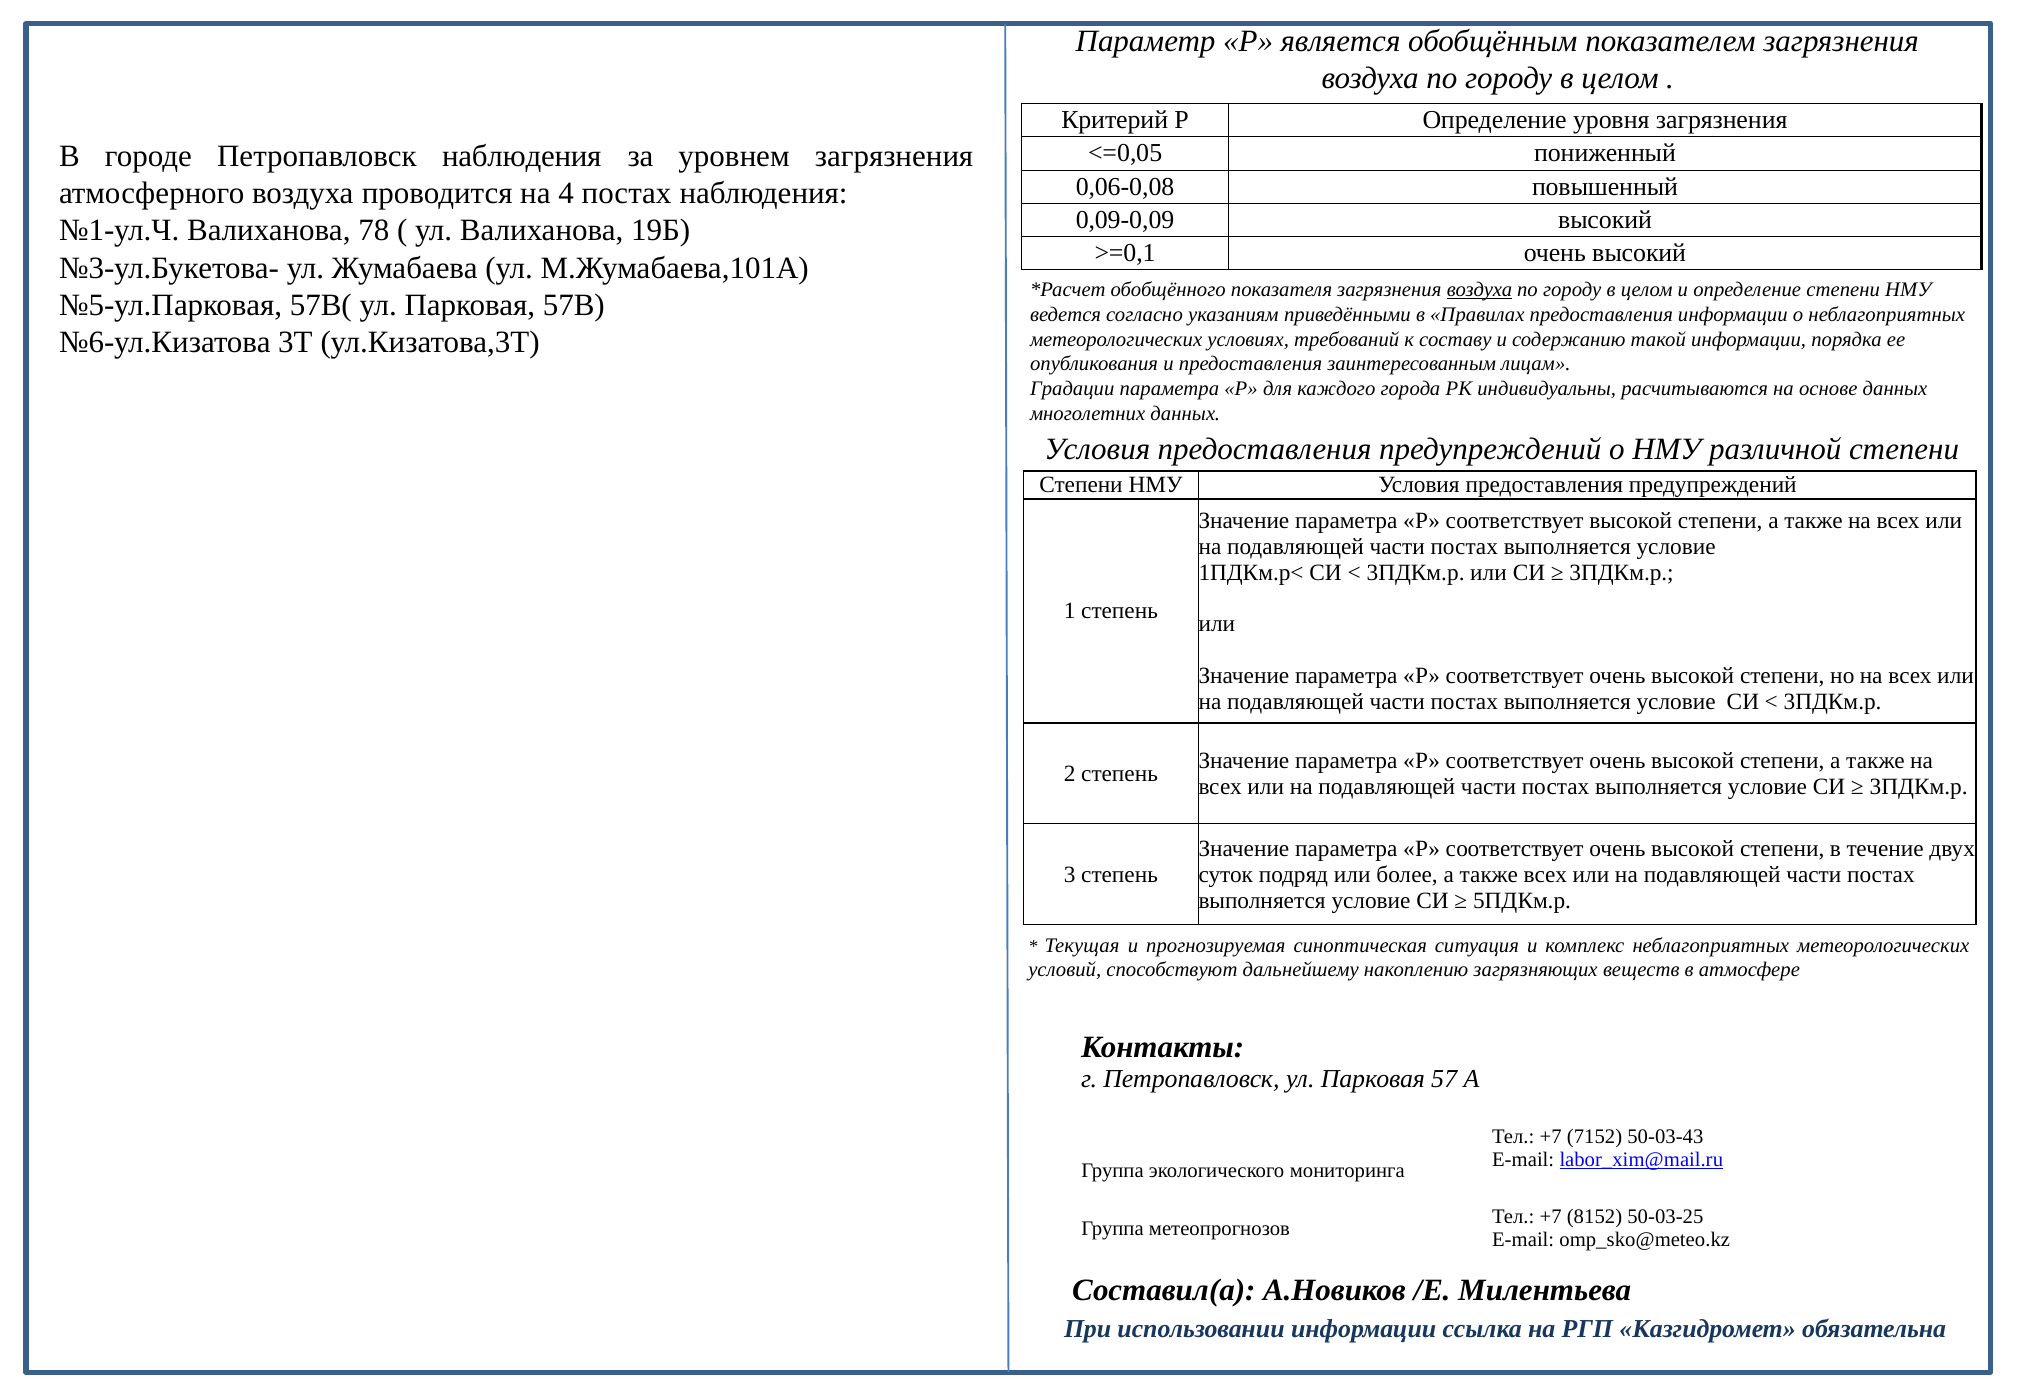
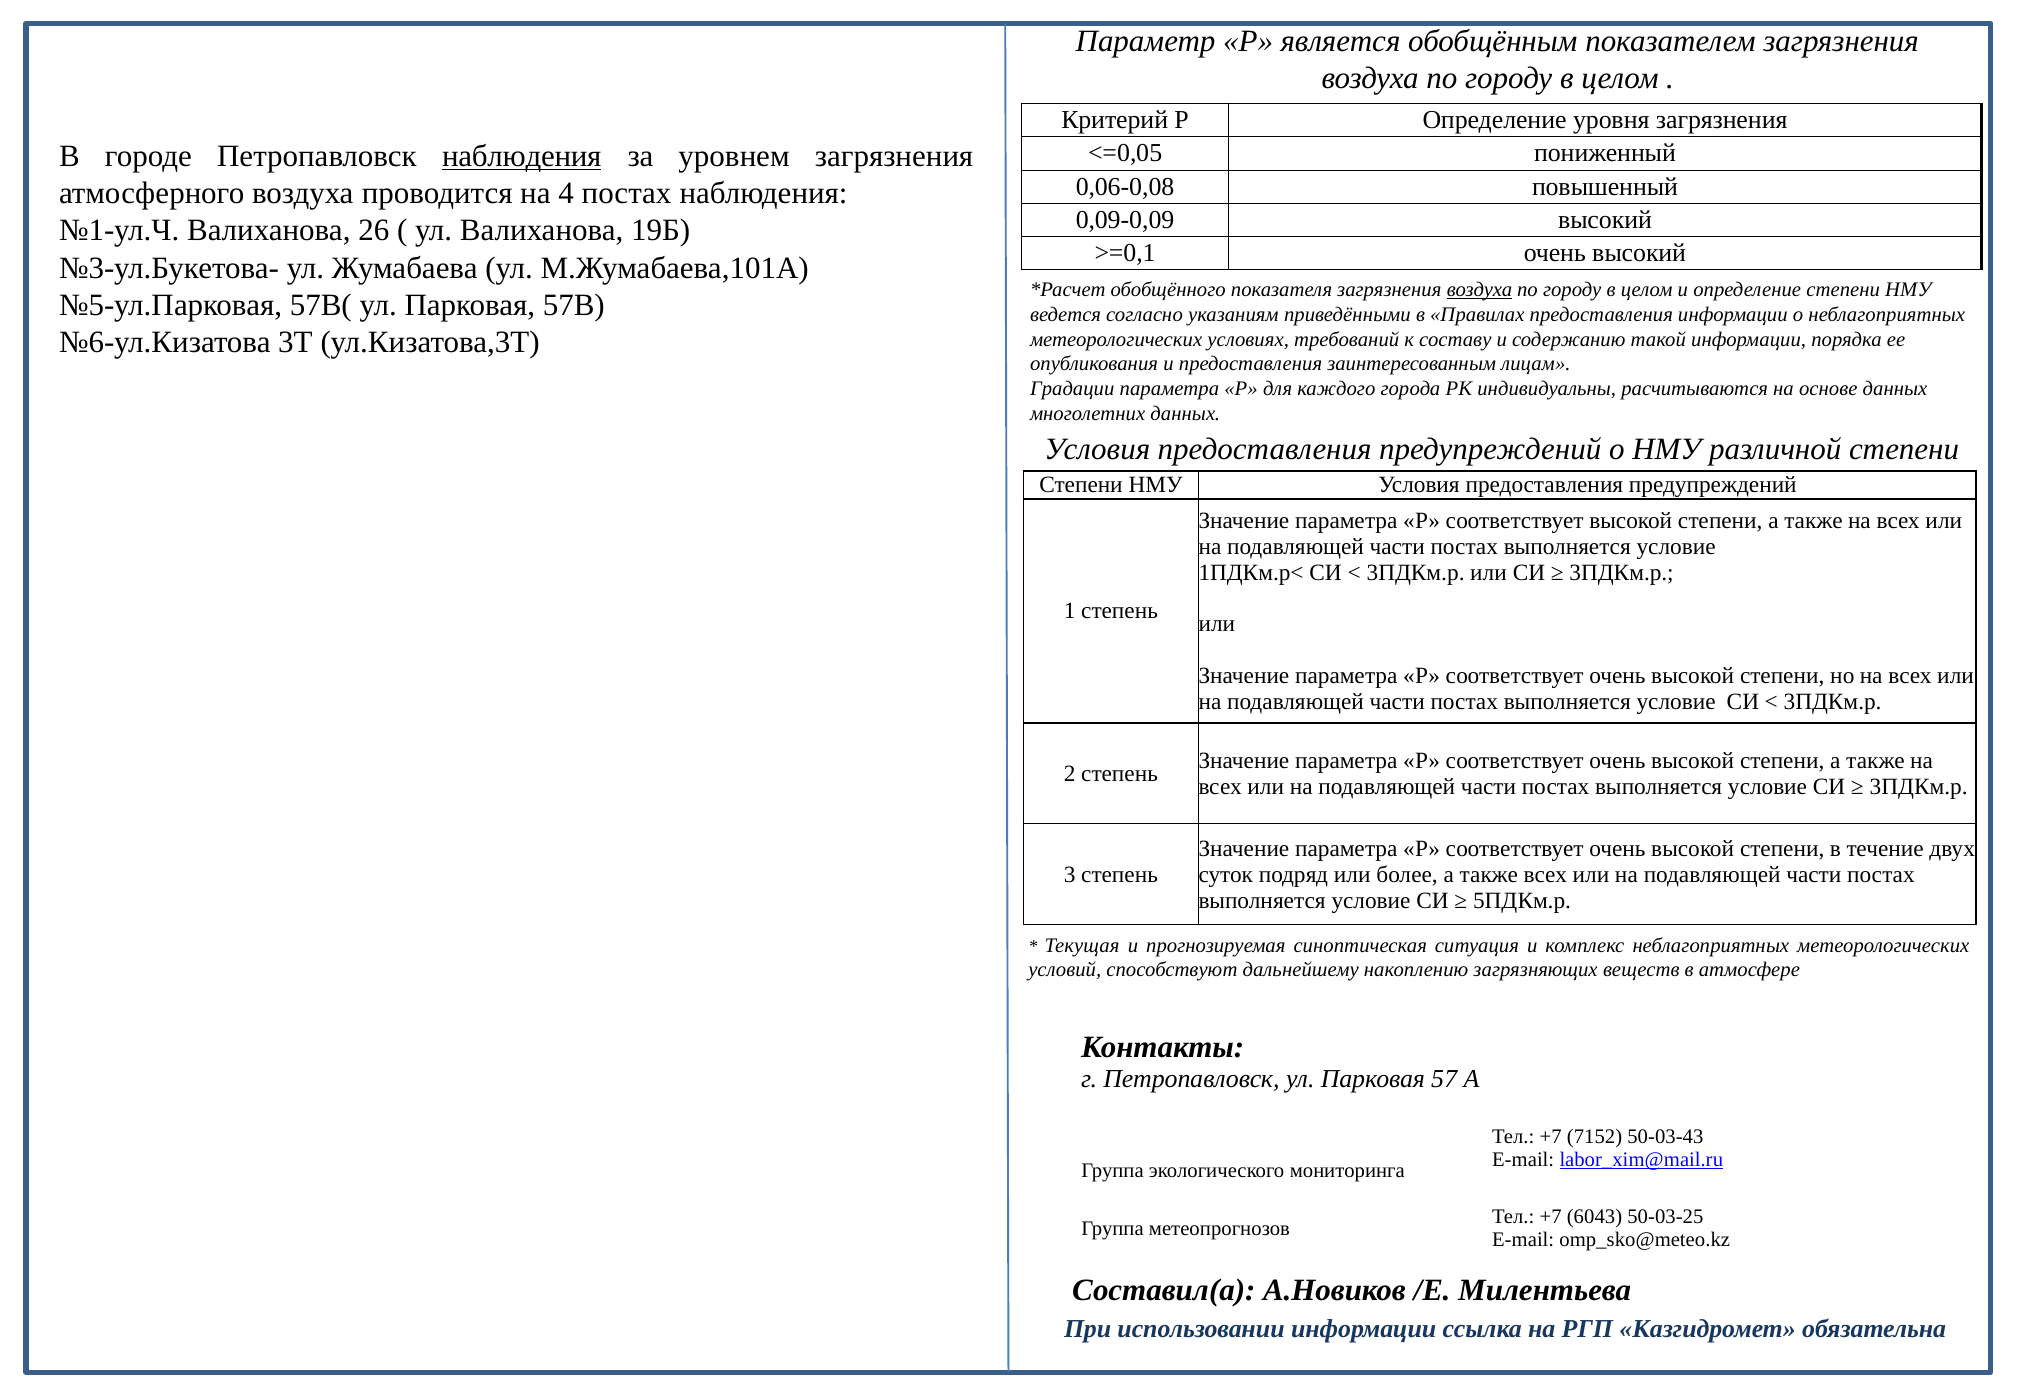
наблюдения underline: none -> present (522, 156)
78: 78 -> 26 (374, 231)
8152: 8152 -> 6043 (1594, 1217)
